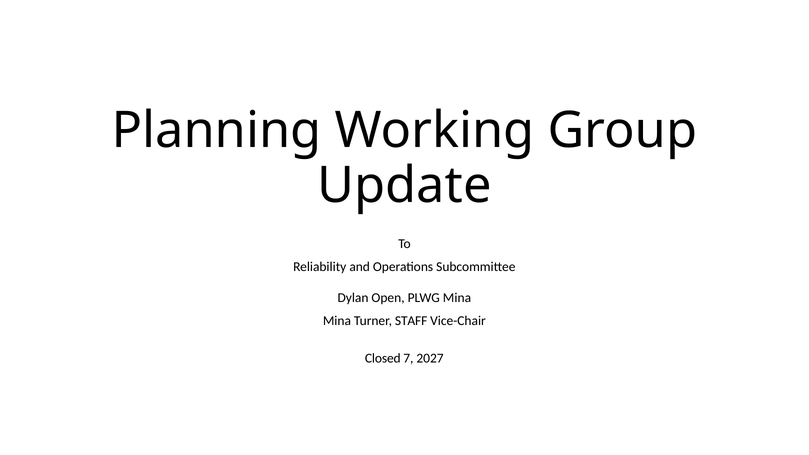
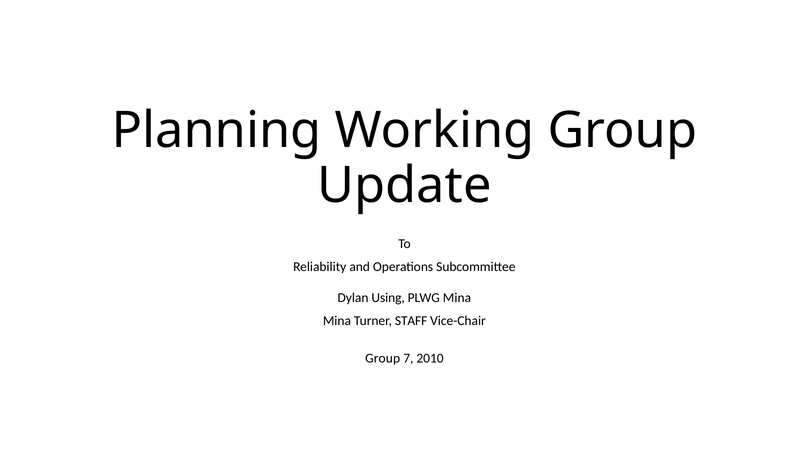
Open: Open -> Using (388, 298)
Closed: Closed -> Group (383, 359)
2027: 2027 -> 2010 (430, 359)
